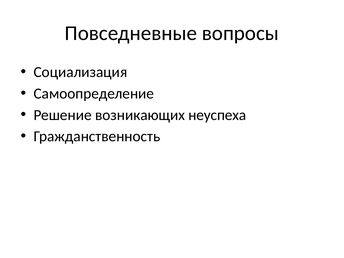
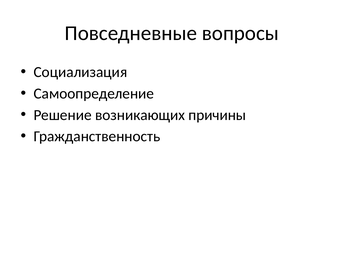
неуспеха: неуспеха -> причины (217, 115)
